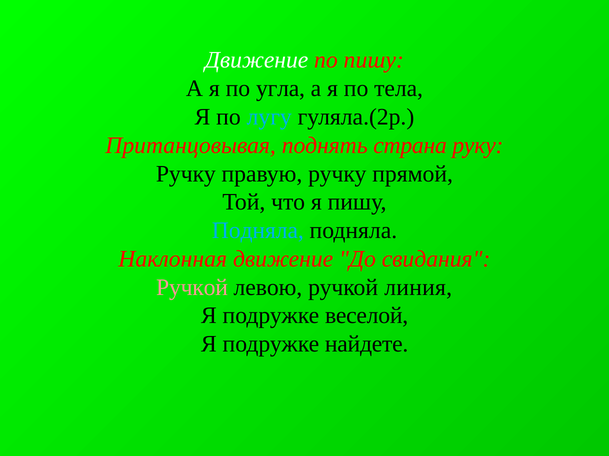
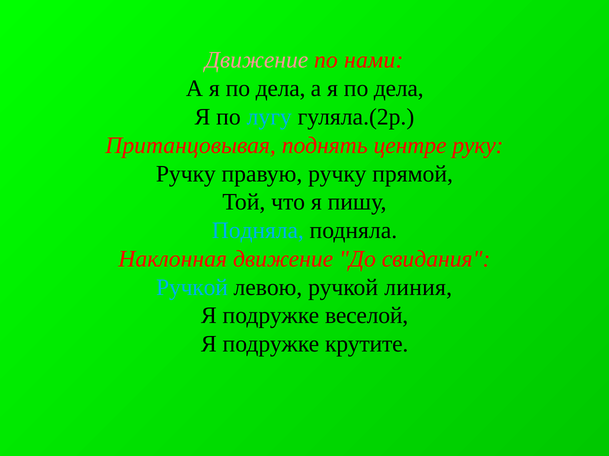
Движение colour: white -> pink (257, 60)
по пишу: пишу -> нами (374, 60)
угла: угла -> дела (281, 89)
тела: тела -> дела (399, 89)
страна: страна -> центре (410, 146)
Ручкой colour: pink -> light blue (192, 288)
найдете: найдете -> крутите (367, 345)
